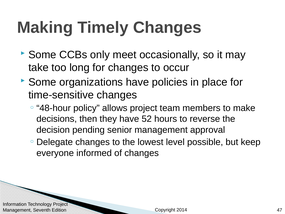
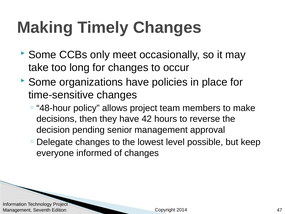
52: 52 -> 42 (147, 119)
